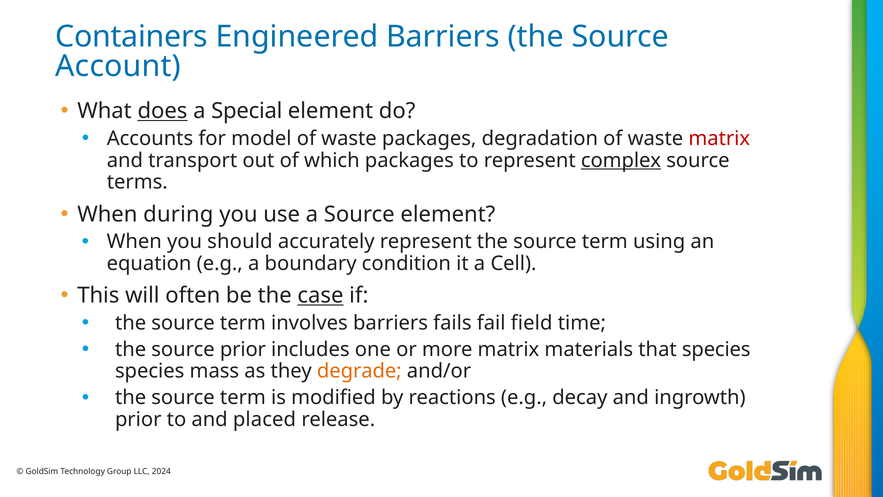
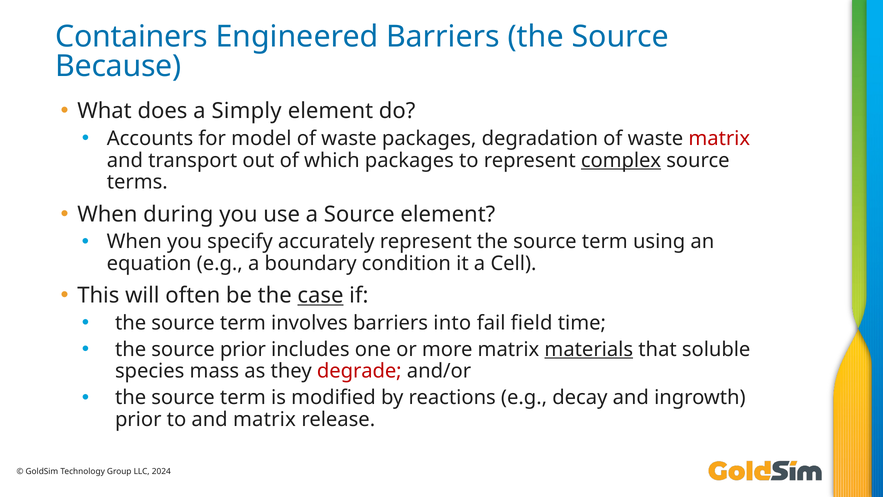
Account: Account -> Because (118, 66)
does underline: present -> none (162, 111)
Special: Special -> Simply (247, 111)
should: should -> specify (240, 242)
fails: fails -> into (452, 323)
materials underline: none -> present (589, 349)
that species: species -> soluble (716, 349)
degrade colour: orange -> red (359, 371)
and placed: placed -> matrix (264, 419)
